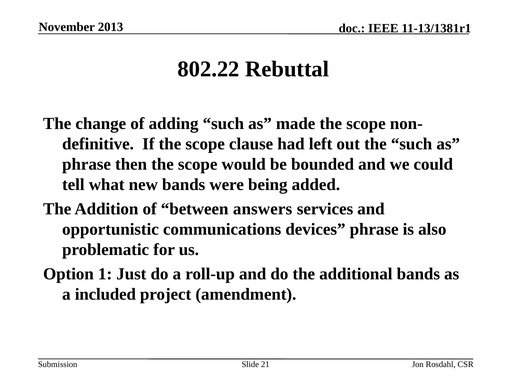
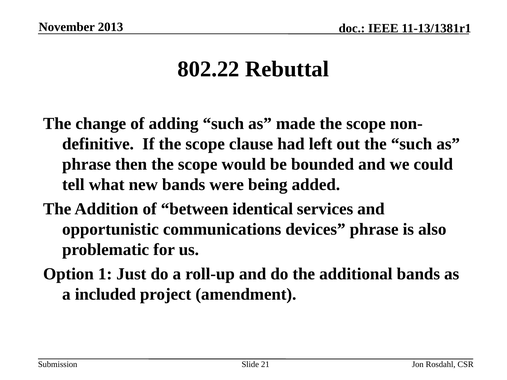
answers: answers -> identical (263, 209)
